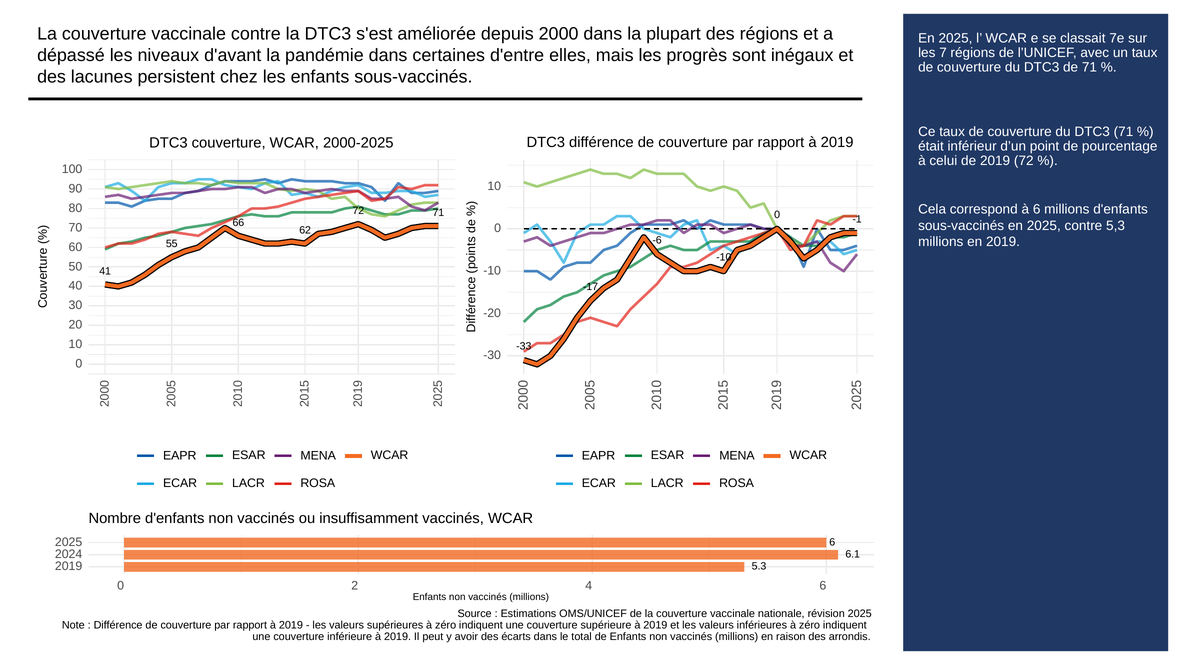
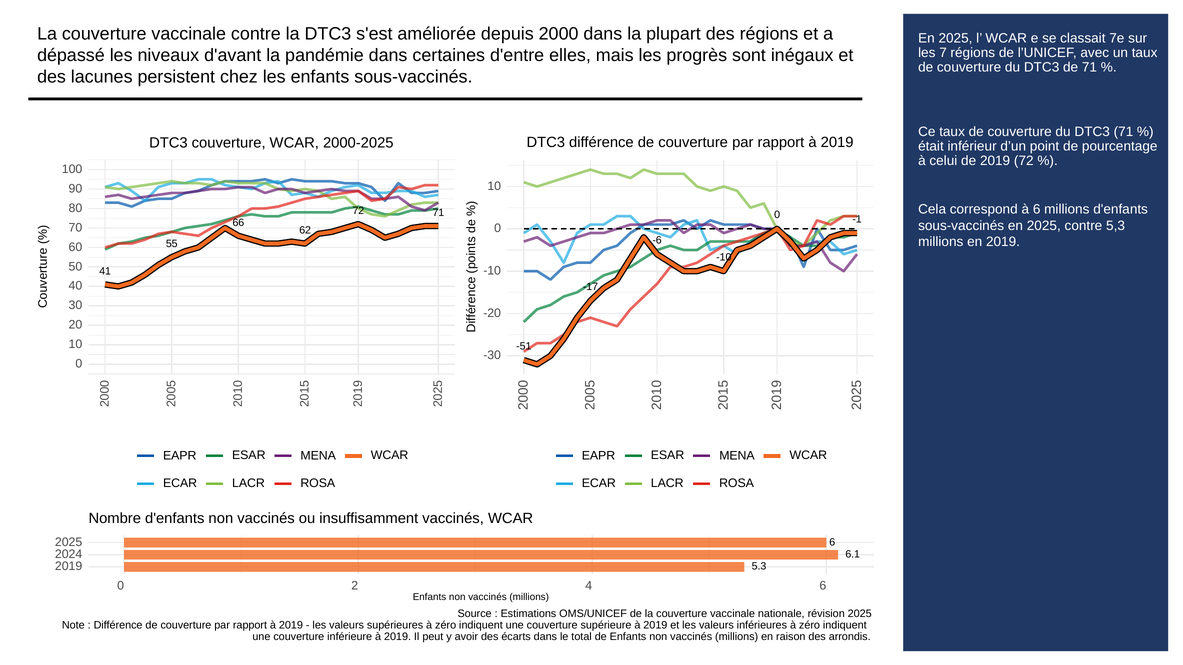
-33: -33 -> -51 (524, 346)
